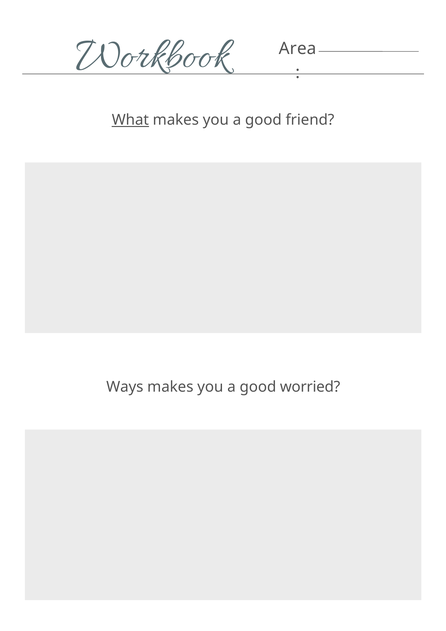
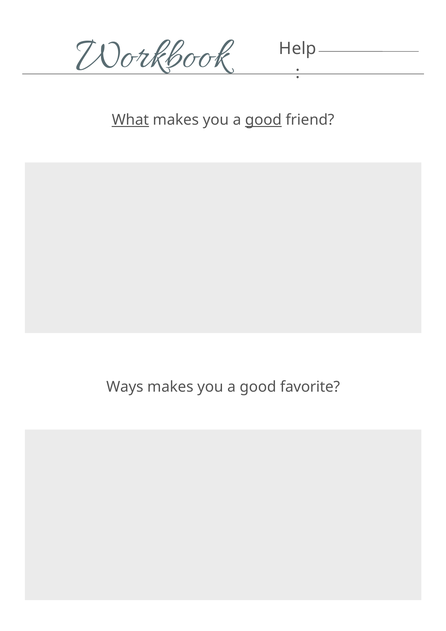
Area: Area -> Help (298, 49)
good underline: none -> present (263, 120)
worried: worried -> favorite (310, 387)
